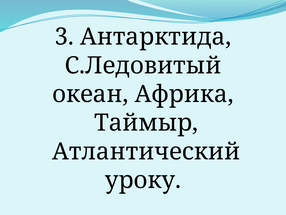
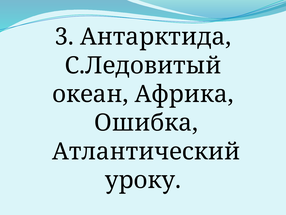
Таймыр: Таймыр -> Ошибка (146, 123)
